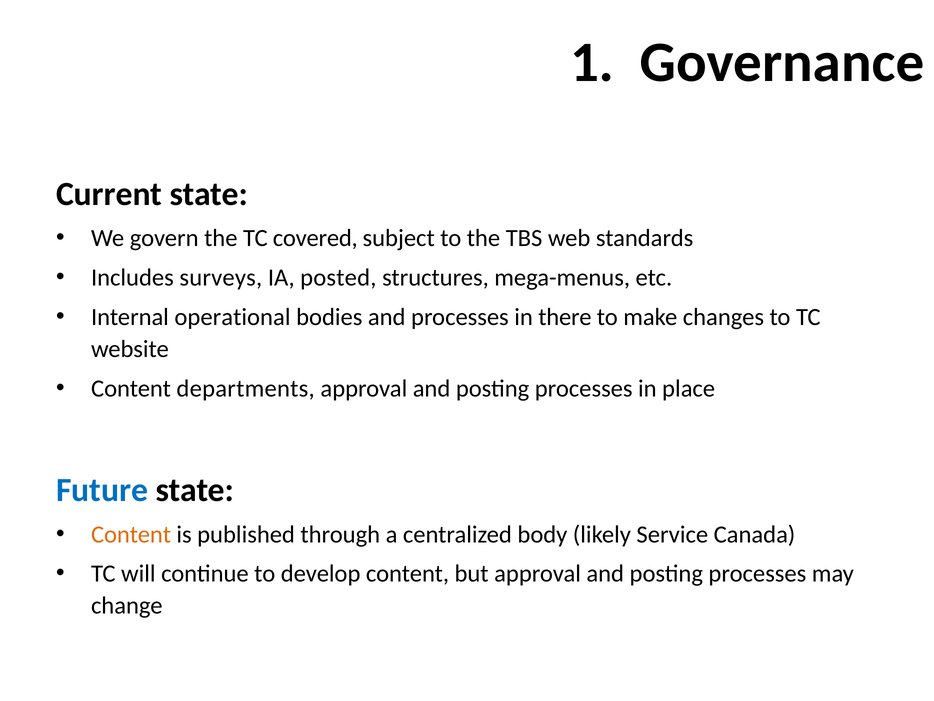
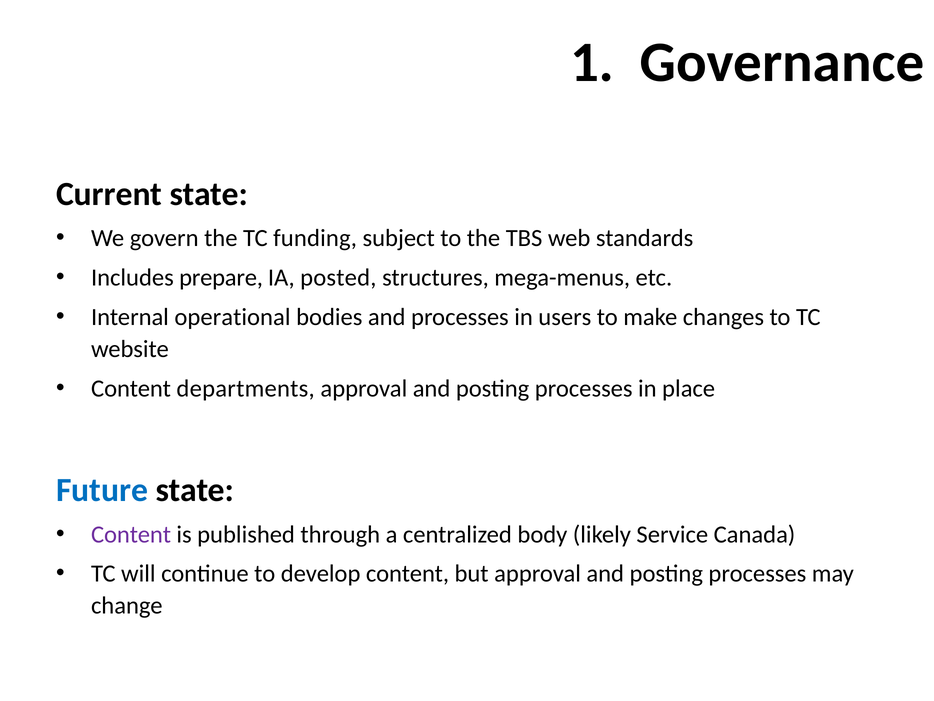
covered: covered -> funding (315, 238)
surveys: surveys -> prepare (221, 278)
there: there -> users (565, 317)
Content colour: orange -> purple (131, 534)
